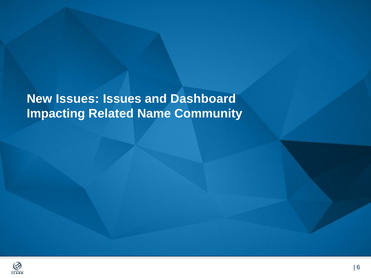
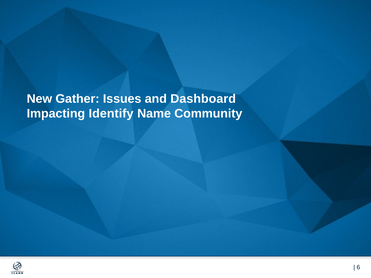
New Issues: Issues -> Gather (77, 99)
Related: Related -> Identify (111, 114)
